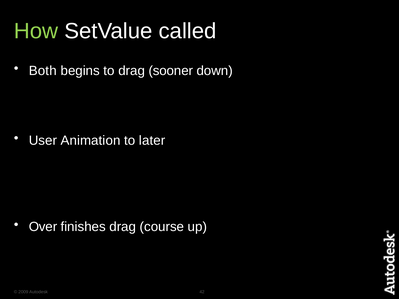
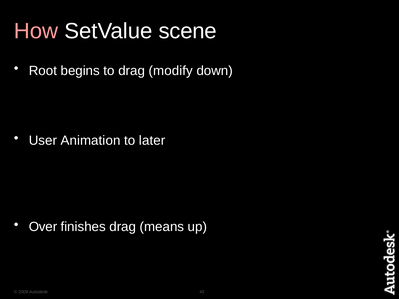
How colour: light green -> pink (36, 31)
called: called -> scene (188, 31)
Both: Both -> Root (43, 71)
sooner: sooner -> modify (171, 71)
course: course -> means (162, 227)
